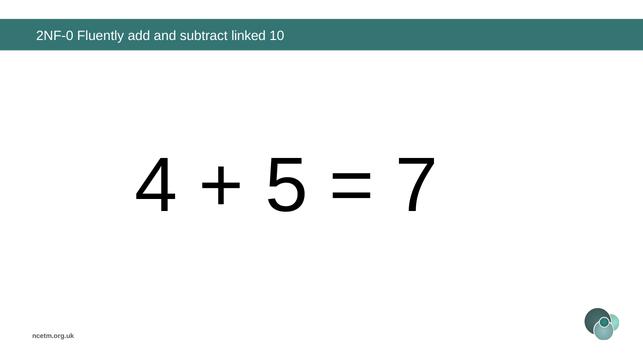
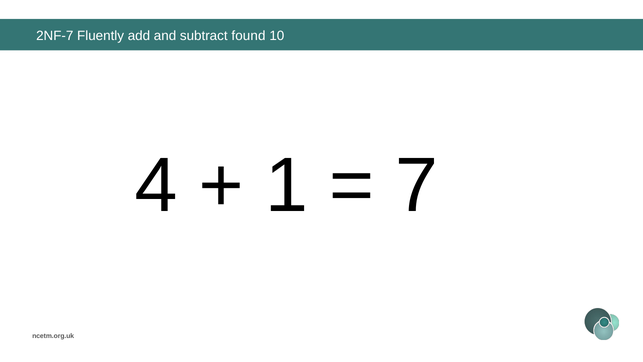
2NF-0: 2NF-0 -> 2NF-7 (55, 36)
linked: linked -> found (248, 36)
5: 5 -> 1 (287, 186)
